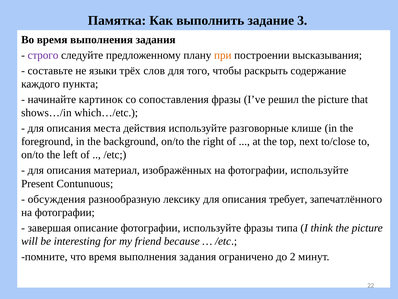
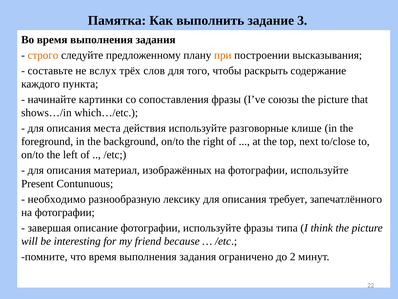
строго colour: purple -> orange (43, 55)
языки: языки -> вслух (103, 70)
картинок: картинок -> картинки (101, 99)
решил: решил -> союзы (283, 99)
обсуждения: обсуждения -> необходимо (57, 199)
